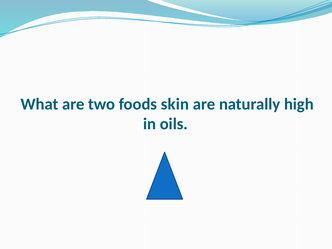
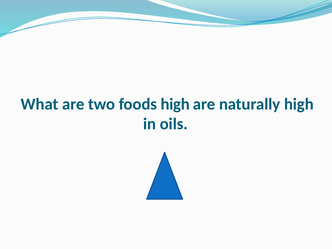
foods skin: skin -> high (175, 104)
